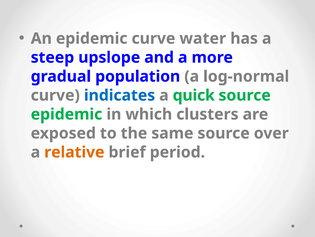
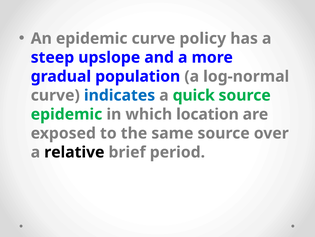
water: water -> policy (203, 38)
clusters: clusters -> location (208, 114)
relative colour: orange -> black (74, 152)
